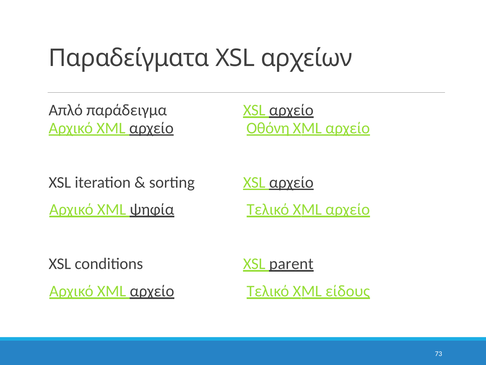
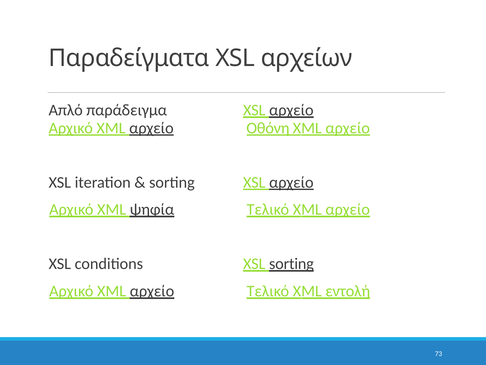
XSL parent: parent -> sorting (291, 264)
είδους: είδους -> εντολή (348, 291)
